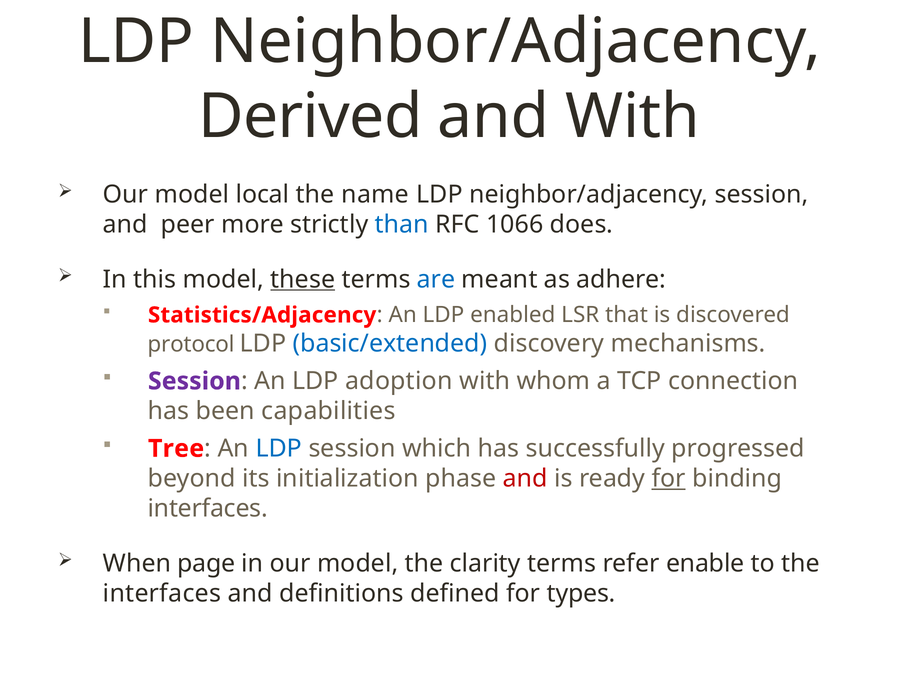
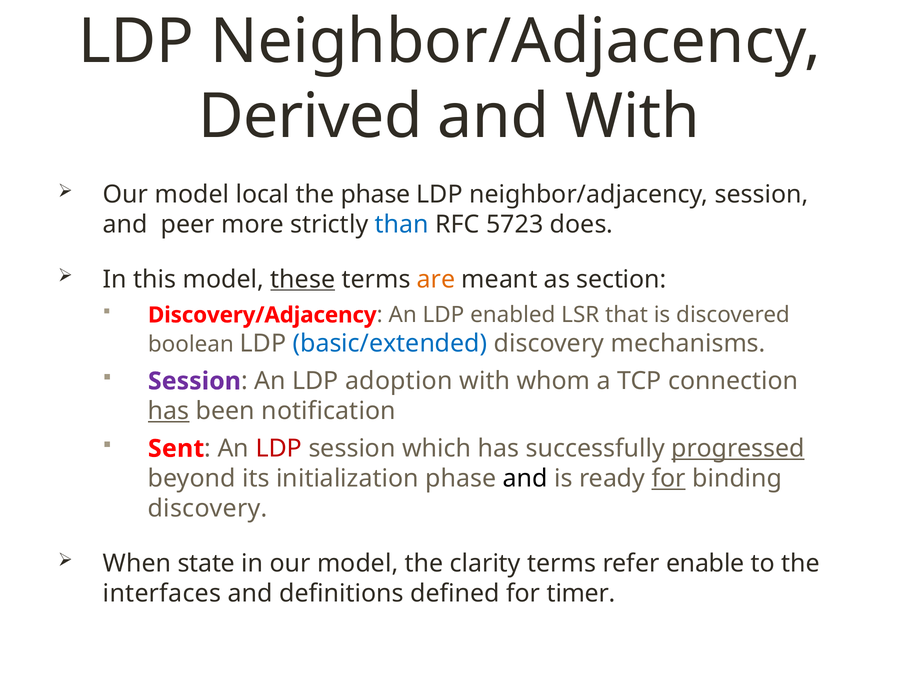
the name: name -> phase (375, 194)
1066: 1066 -> 5723 (515, 224)
are colour: blue -> orange (436, 279)
adhere: adhere -> section (621, 279)
Statistics/Adjacency: Statistics/Adjacency -> Discovery/Adjacency (262, 315)
protocol: protocol -> boolean (191, 345)
has underline: none -> present (169, 411)
capabilities: capabilities -> notification (329, 411)
Tree: Tree -> Sent (176, 449)
LDP colour: blue -> red (279, 449)
progressed underline: none -> present (738, 449)
and colour: red -> black (525, 479)
interfaces: interfaces -> discovery (208, 509)
page: page -> state (206, 564)
types: types -> timer (581, 594)
